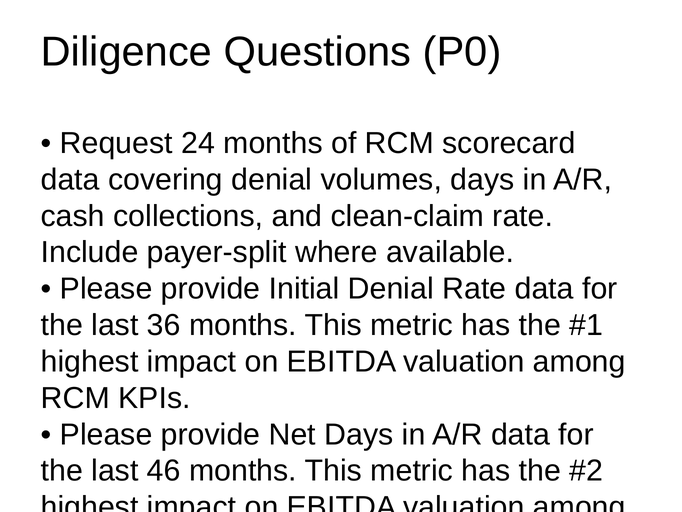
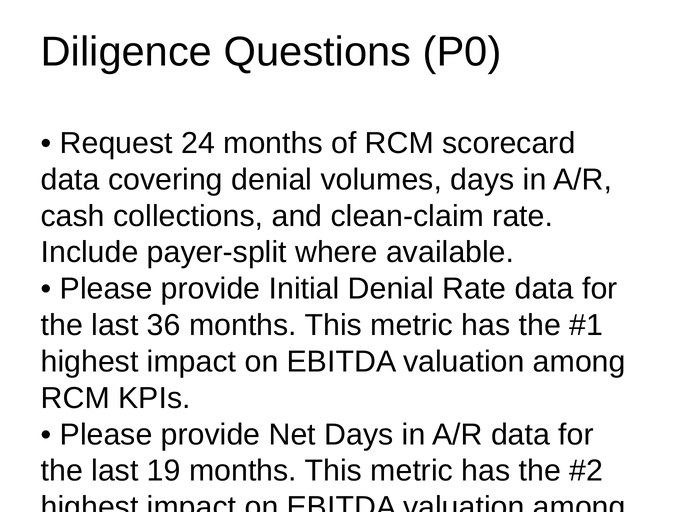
46: 46 -> 19 (164, 470)
